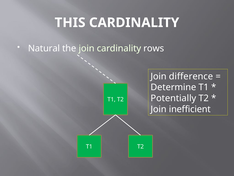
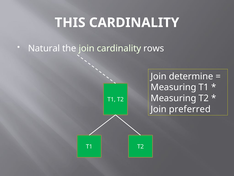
difference: difference -> determine (191, 76)
Determine: Determine -> Measuring (173, 87)
Potentially: Potentially -> Measuring (173, 98)
inefficient: inefficient -> preferred (190, 109)
